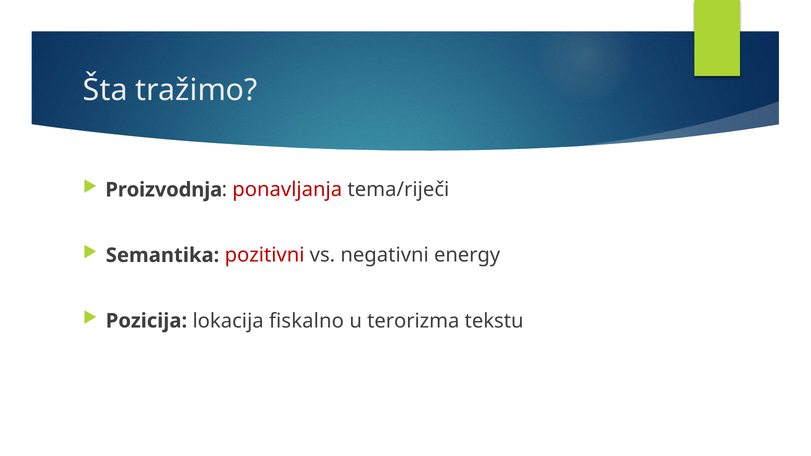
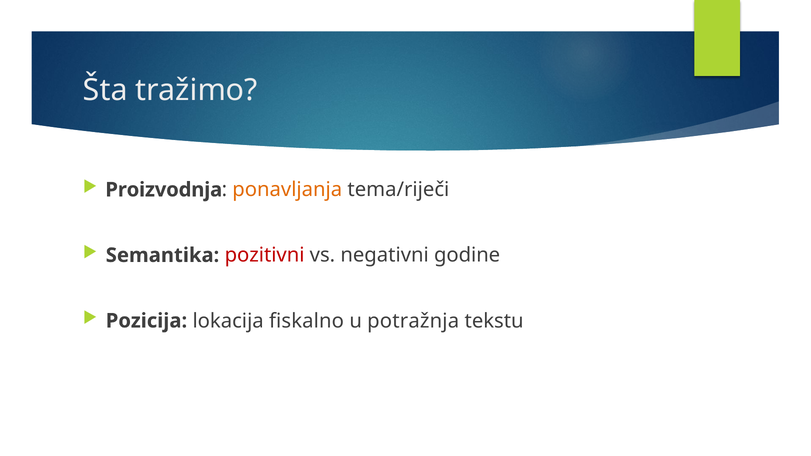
ponavljanja colour: red -> orange (287, 190)
energy: energy -> godine (467, 255)
terorizma: terorizma -> potražnja (413, 321)
